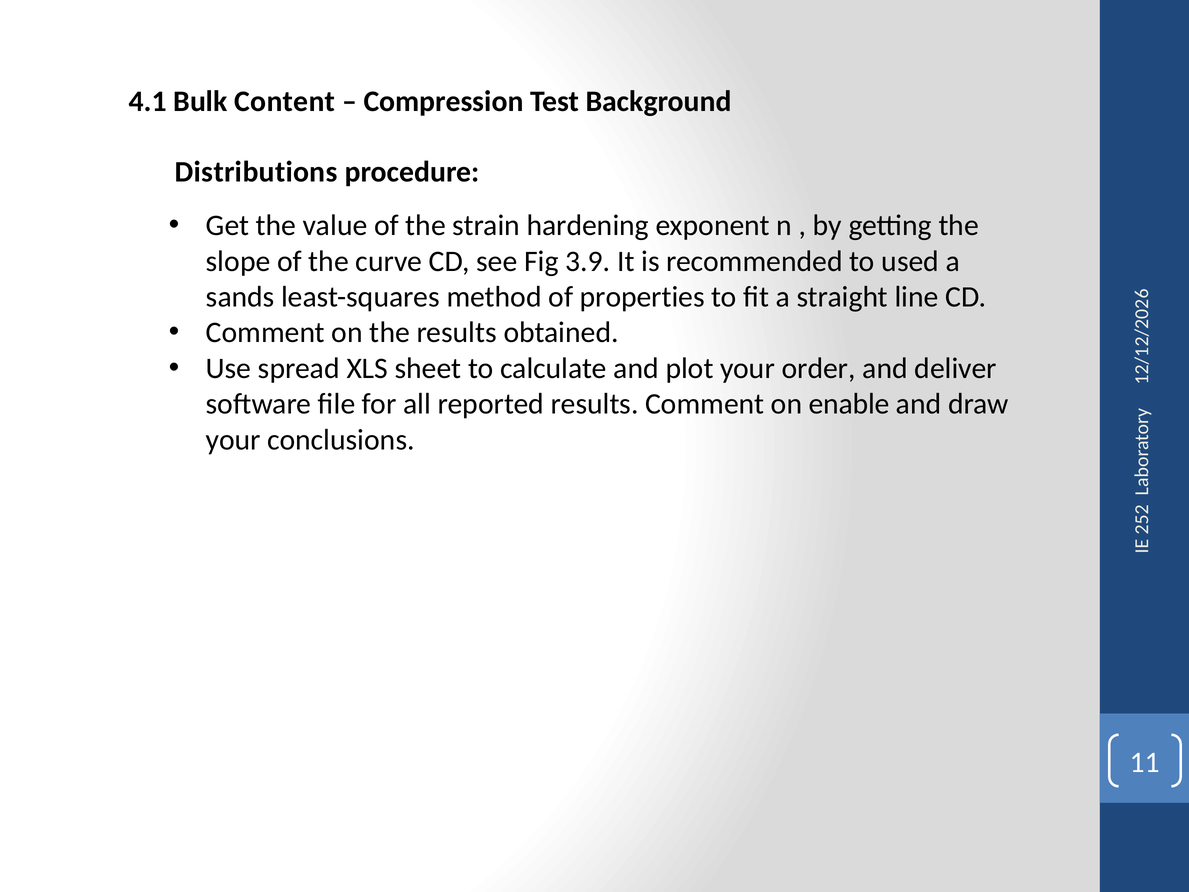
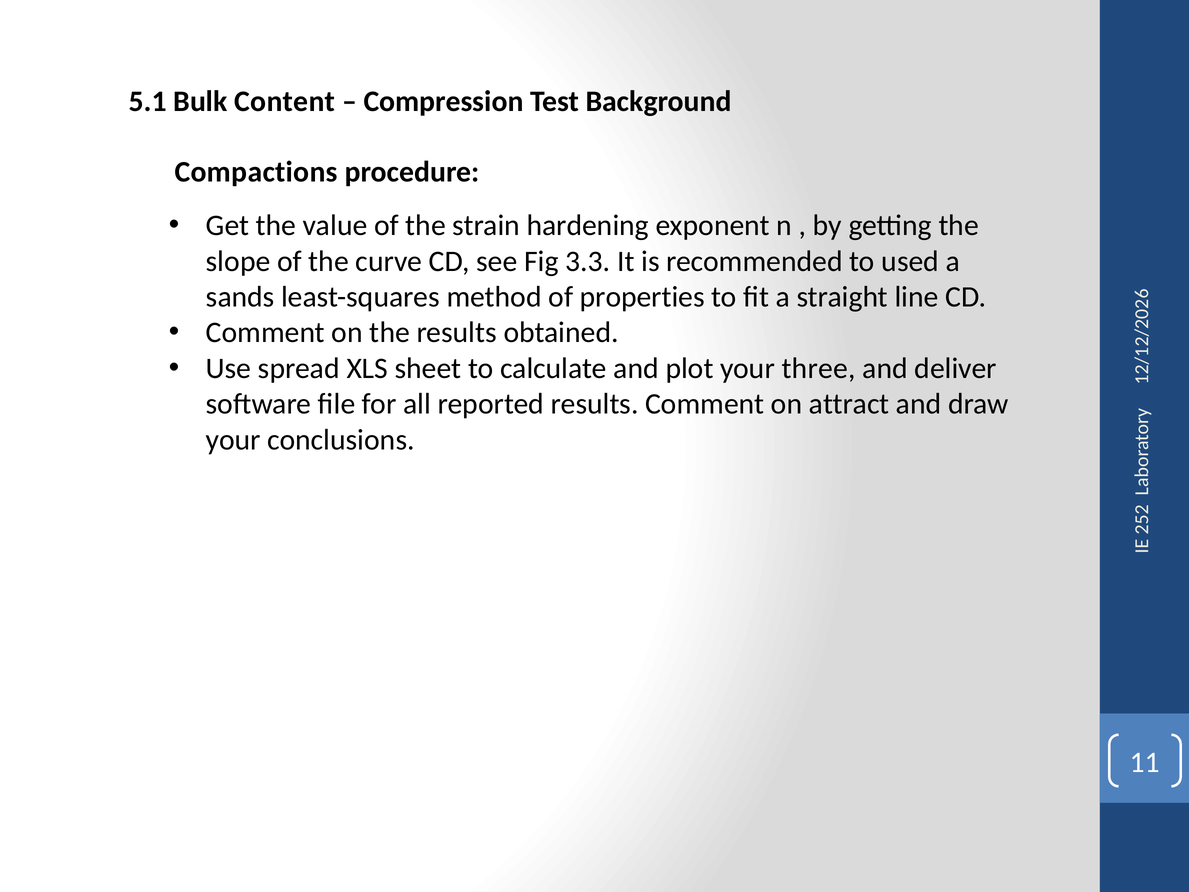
4.1: 4.1 -> 5.1 (148, 101)
Distributions: Distributions -> Compactions (256, 172)
3.9: 3.9 -> 3.3 (588, 261)
order: order -> three (818, 368)
enable: enable -> attract (849, 404)
